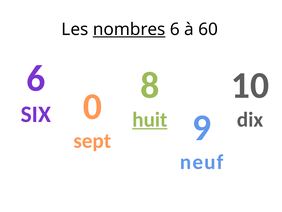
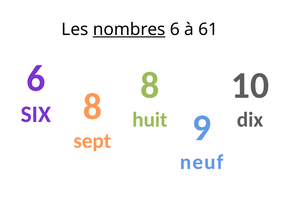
60: 60 -> 61 (208, 29)
SIX 0: 0 -> 8 (92, 106)
huit underline: present -> none (150, 119)
